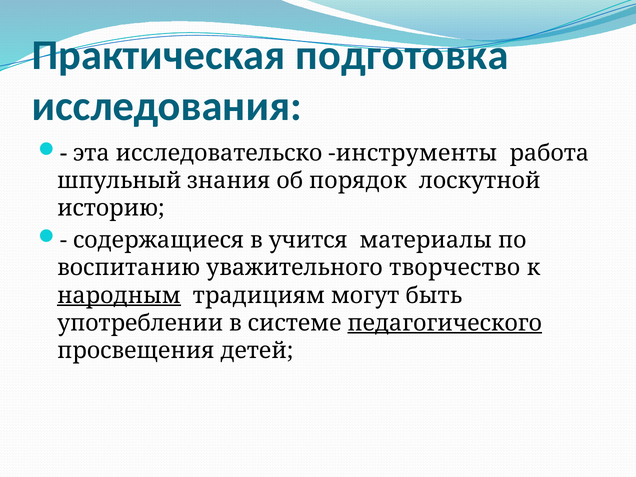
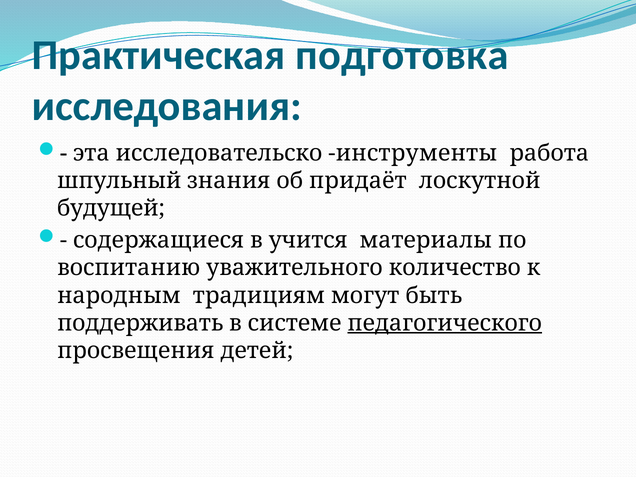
порядок: порядок -> придаёт (358, 181)
историю: историю -> будущей (111, 208)
творчество: творчество -> количество (455, 268)
народным underline: present -> none (119, 295)
употреблении: употреблении -> поддерживать (140, 323)
